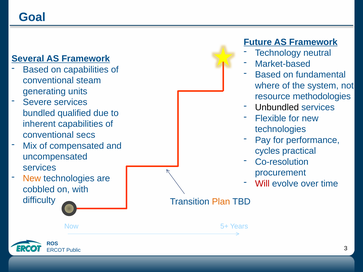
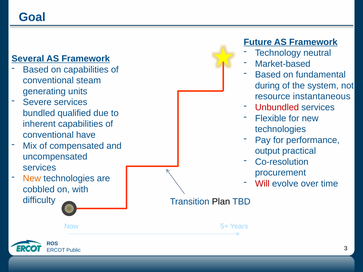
where: where -> during (267, 86)
methodologies: methodologies -> instantaneous (322, 97)
Unbundled colour: black -> red (277, 107)
secs: secs -> have (86, 135)
cycles: cycles -> output (267, 151)
Plan colour: orange -> black (221, 202)
